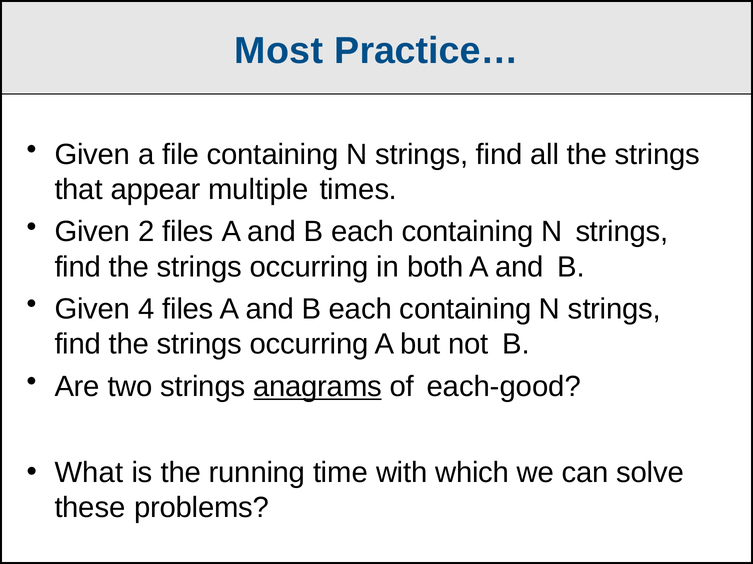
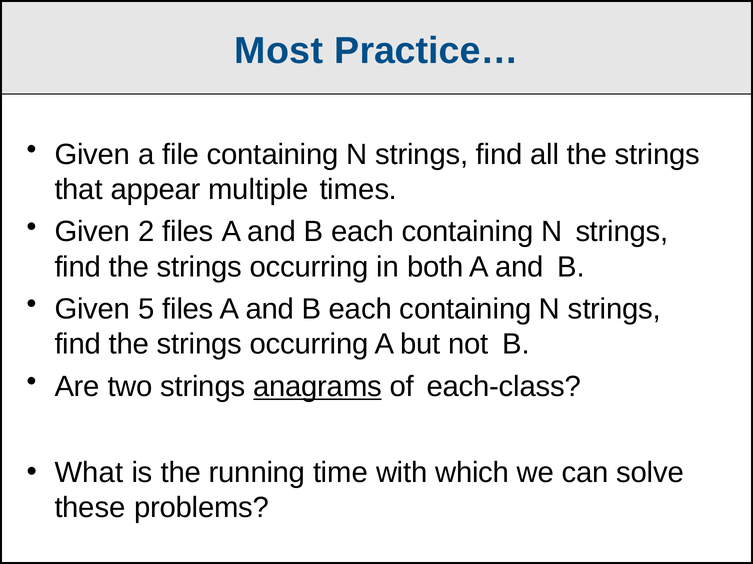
4: 4 -> 5 (146, 309)
each-good: each-good -> each-class (504, 387)
